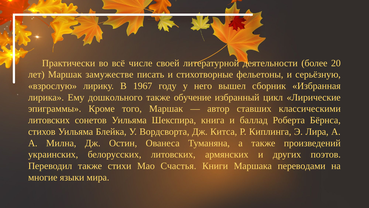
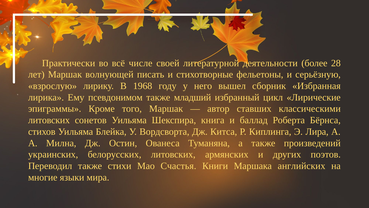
20: 20 -> 28 (336, 63)
замужестве: замужестве -> волнующей (109, 74)
1967: 1967 -> 1968 (143, 86)
дошкольного: дошкольного -> псевдонимом (115, 97)
обучение: обучение -> младший (193, 97)
переводами: переводами -> английских (302, 166)
